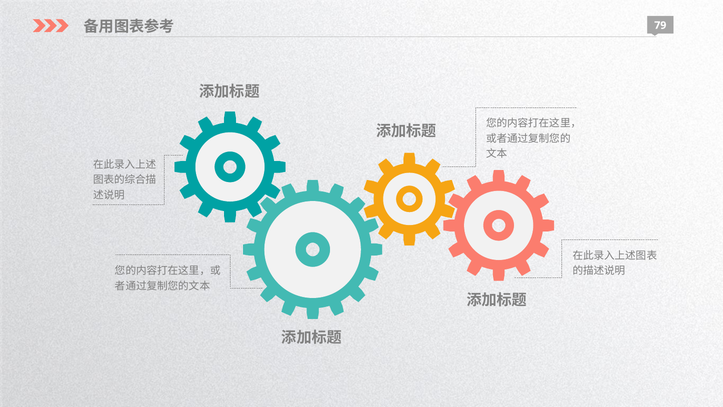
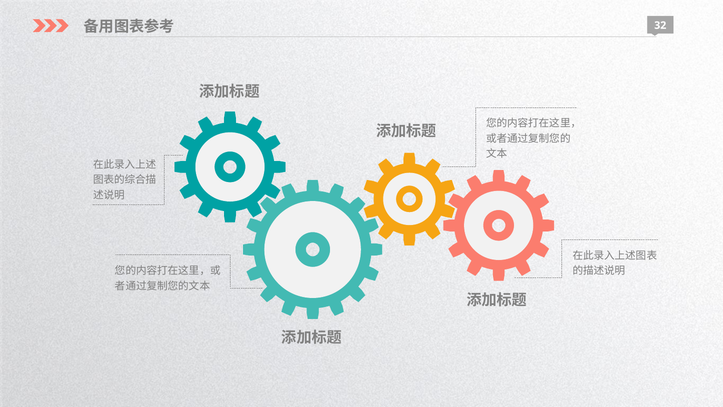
79: 79 -> 32 (660, 25)
